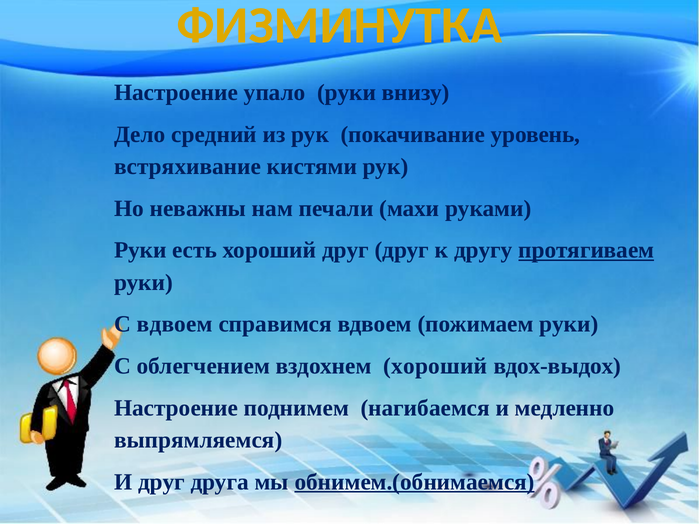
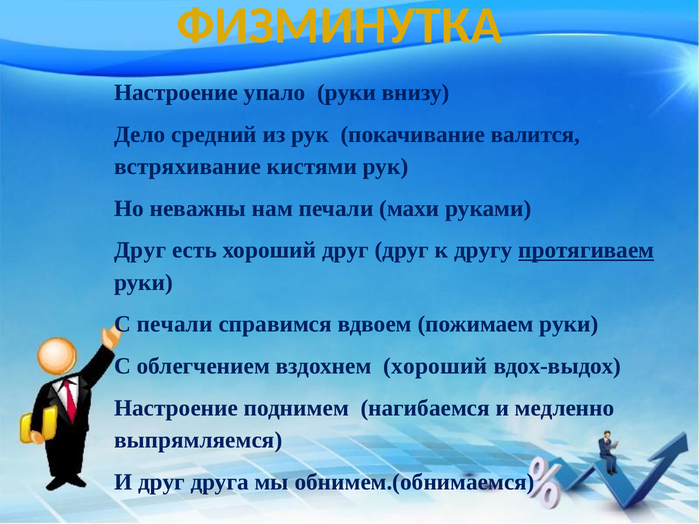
уровень: уровень -> валится (535, 135)
Руки: Руки -> Друг (140, 250)
С вдвоем: вдвоем -> печали (175, 324)
обнимем.(обнимаемся underline: present -> none (415, 482)
